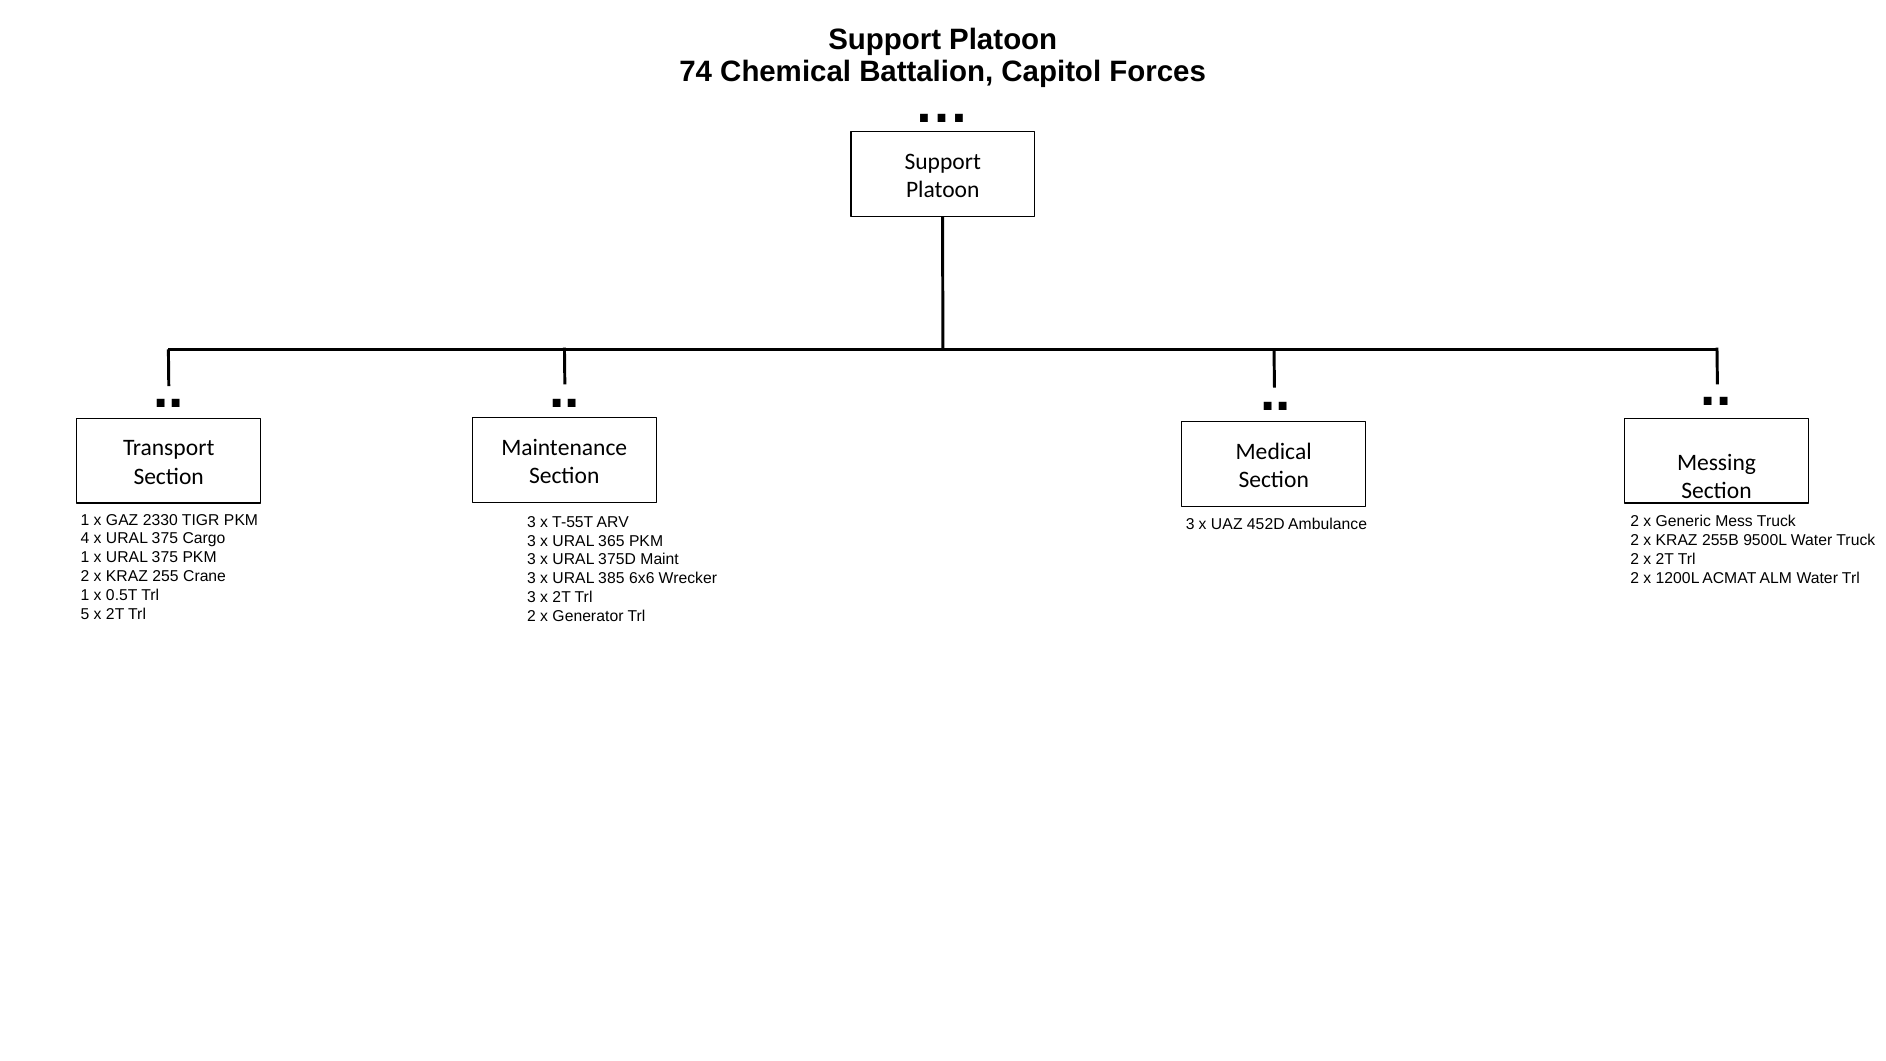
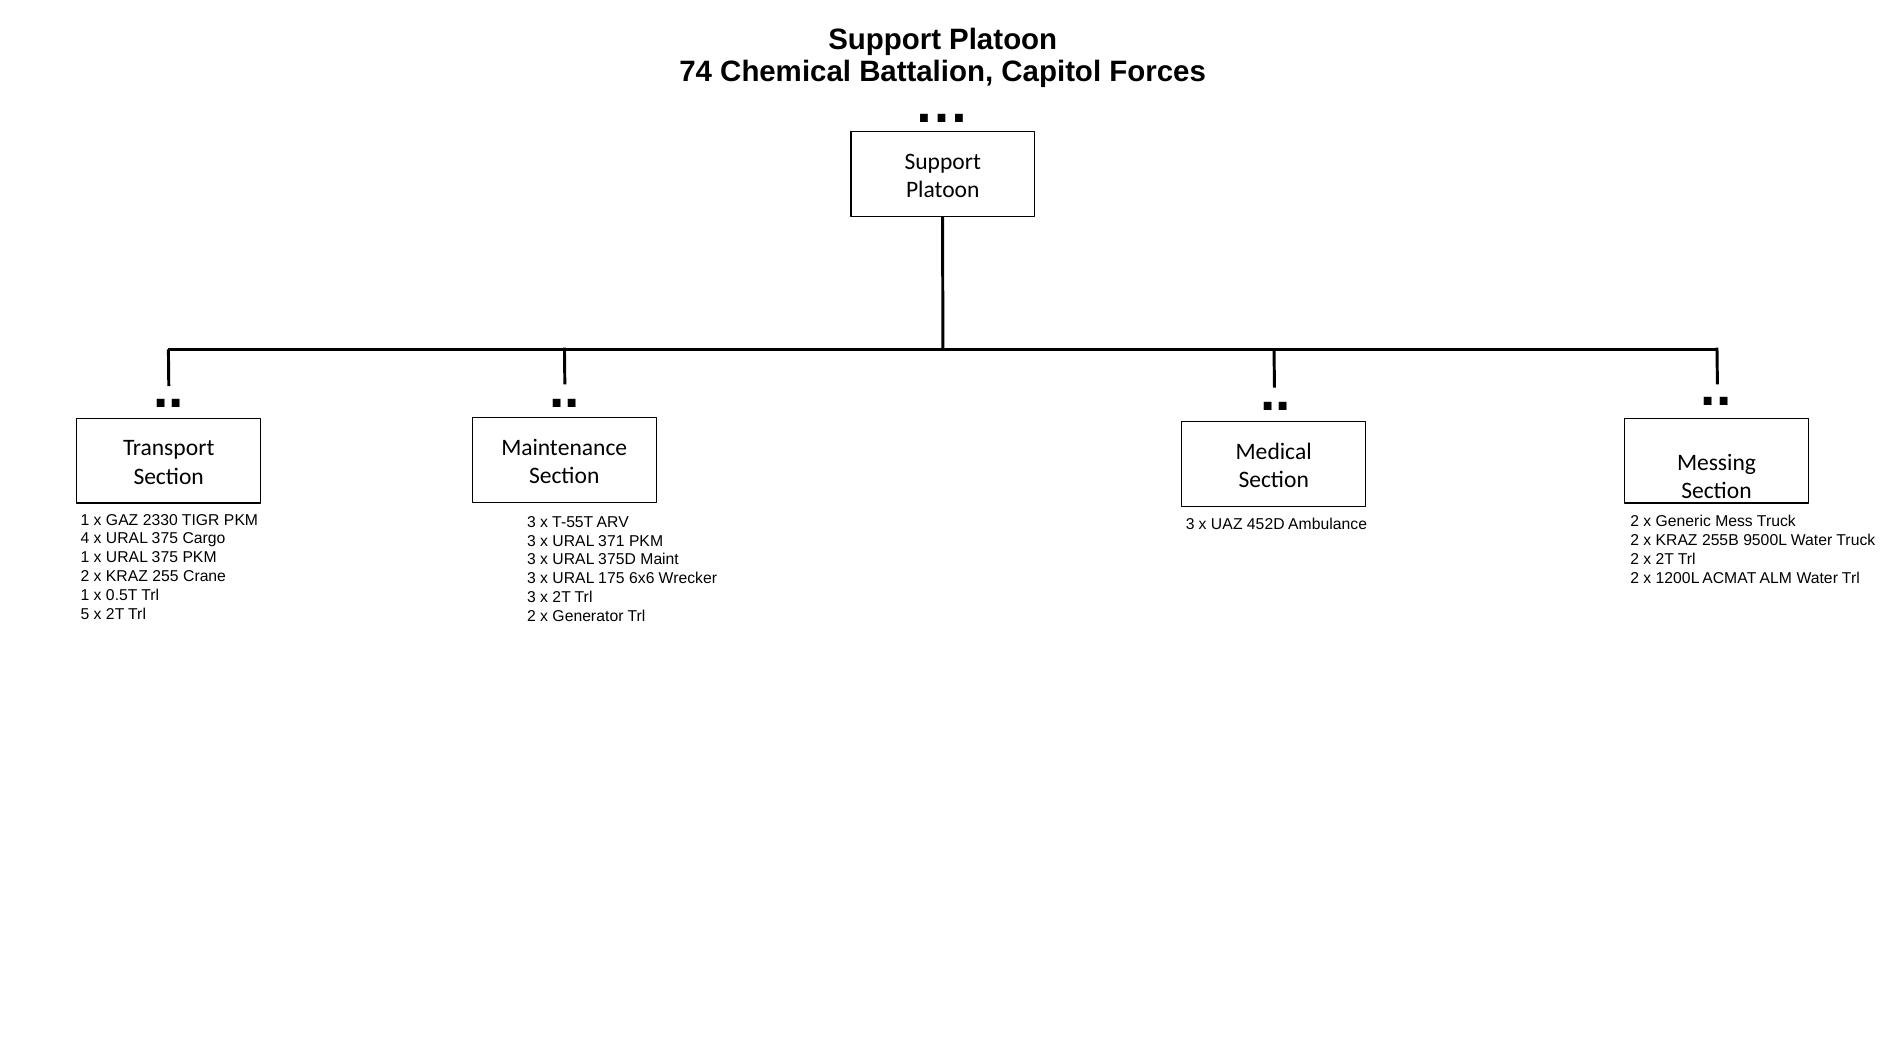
365: 365 -> 371 (611, 541)
385: 385 -> 175 (611, 579)
